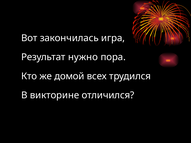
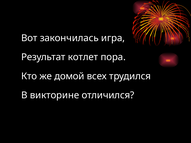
нужно: нужно -> котлет (83, 57)
